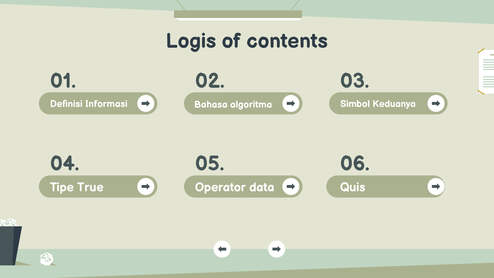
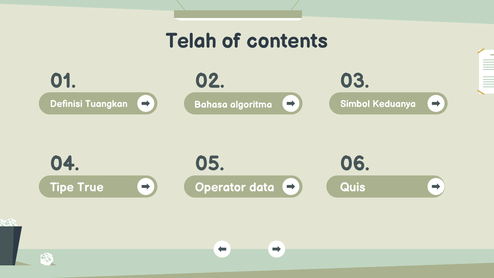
Logis: Logis -> Telah (191, 41)
Informasi: Informasi -> Tuangkan (106, 104)
